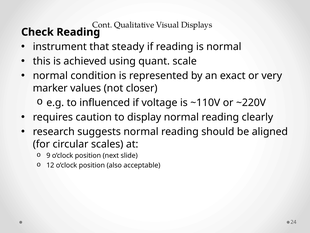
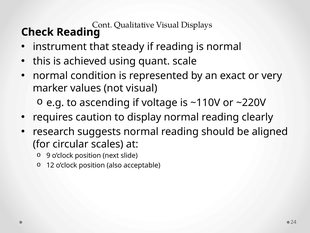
not closer: closer -> visual (142, 88)
influenced: influenced -> ascending (105, 102)
